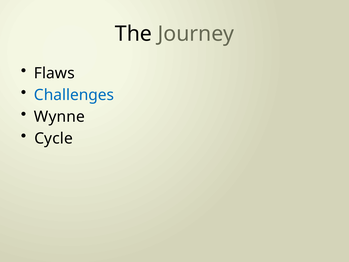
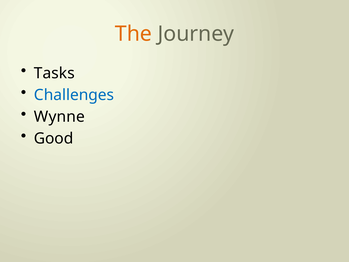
The colour: black -> orange (133, 34)
Flaws: Flaws -> Tasks (54, 73)
Cycle: Cycle -> Good (54, 138)
